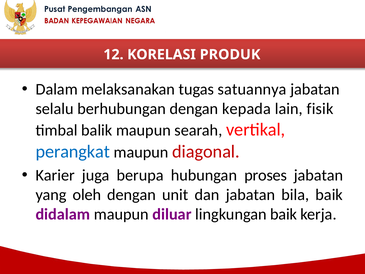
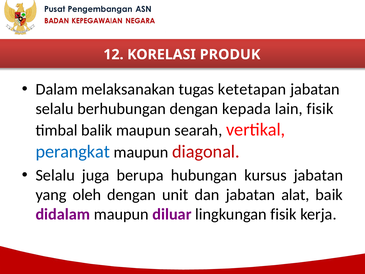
satuannya: satuannya -> ketetapan (252, 89)
Karier: Karier -> Selalu (55, 175)
proses: proses -> kursus (266, 175)
bila: bila -> alat (295, 195)
lingkungan baik: baik -> fisik (283, 214)
